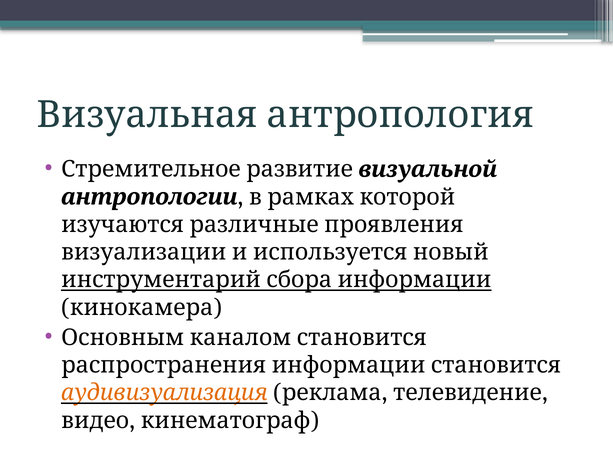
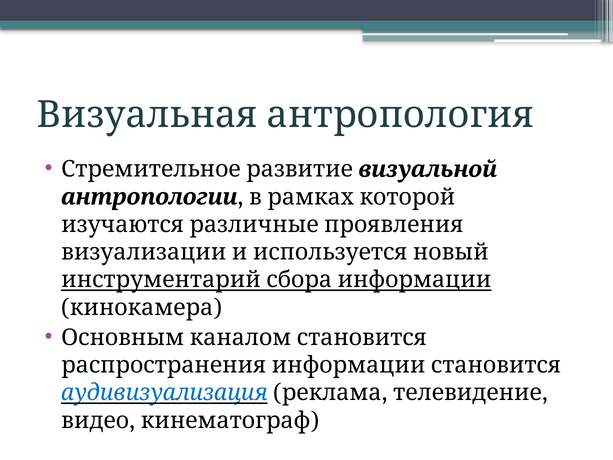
аудивизуализация colour: orange -> blue (164, 393)
